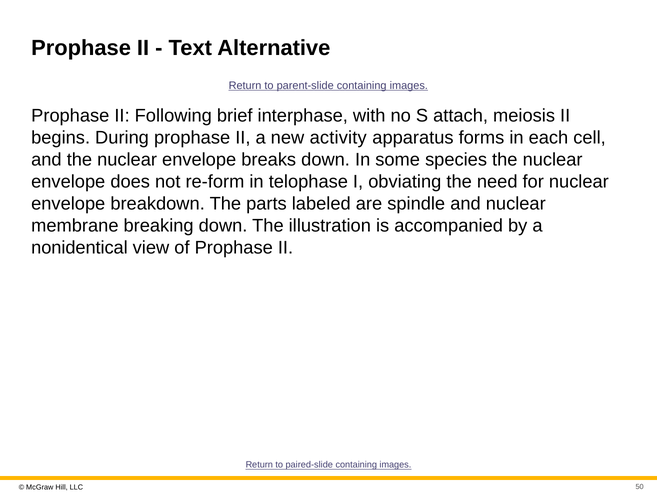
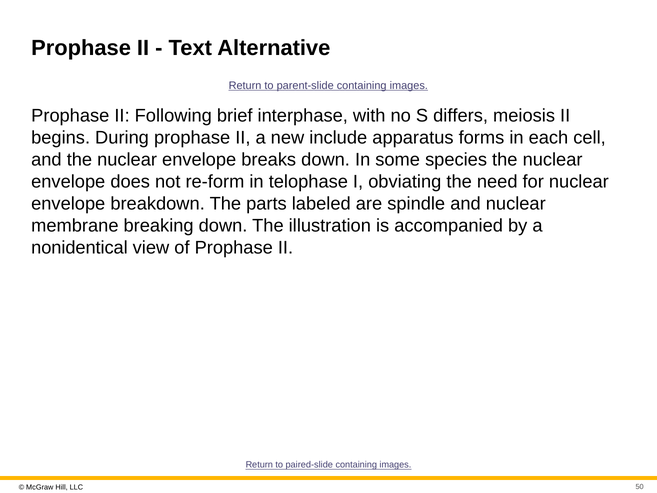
attach: attach -> differs (461, 116)
activity: activity -> include (338, 138)
